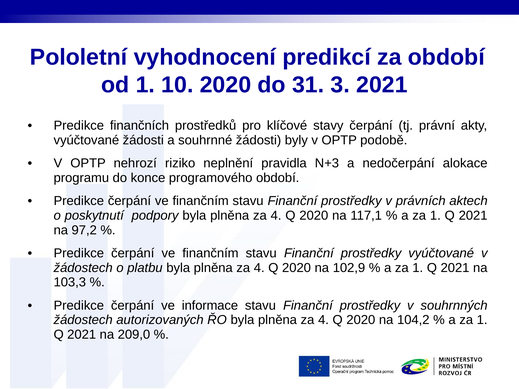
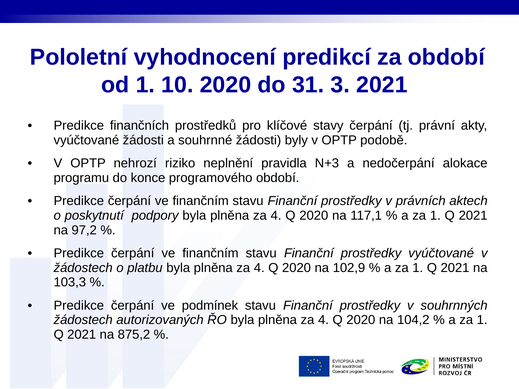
informace: informace -> podmínek (210, 306)
209,0: 209,0 -> 875,2 (134, 335)
